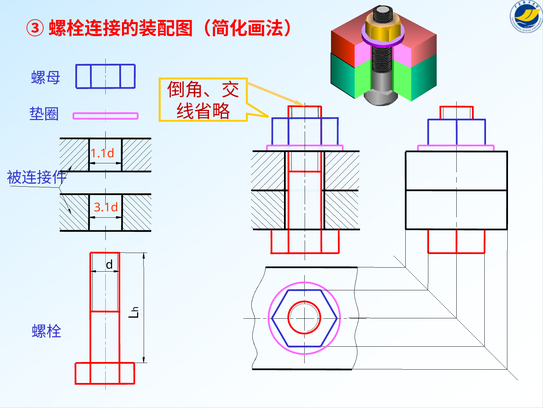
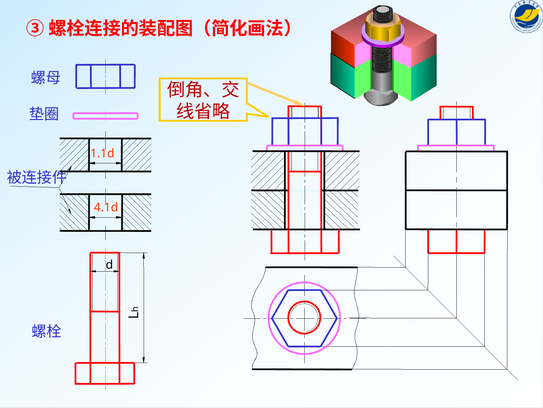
3.1d: 3.1d -> 4.1d (106, 207)
